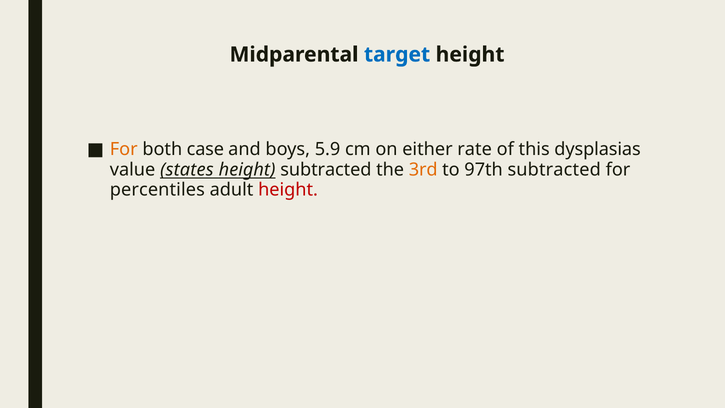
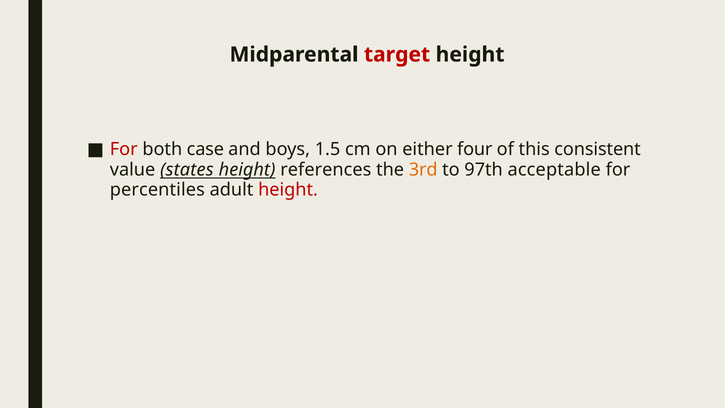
target colour: blue -> red (397, 55)
For colour: orange -> red (124, 149)
5.9: 5.9 -> 1.5 (328, 149)
rate: rate -> four (475, 149)
dysplasias: dysplasias -> consistent (598, 149)
height subtracted: subtracted -> references (326, 169)
97th subtracted: subtracted -> acceptable (554, 169)
